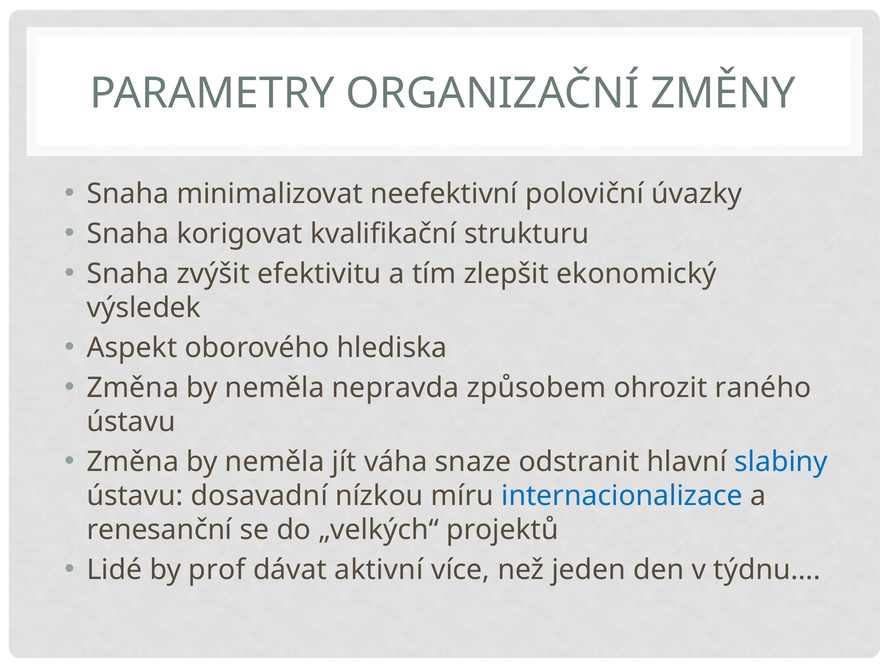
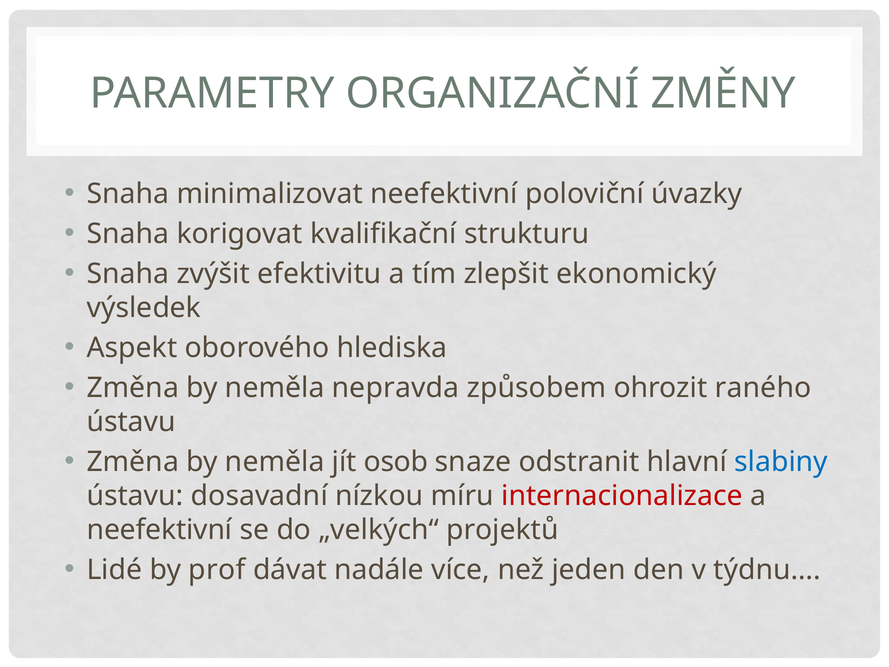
váha: váha -> osob (396, 462)
internacionalizace colour: blue -> red (622, 496)
renesanční: renesanční -> neefektivní (159, 530)
aktivní: aktivní -> nadále (379, 570)
